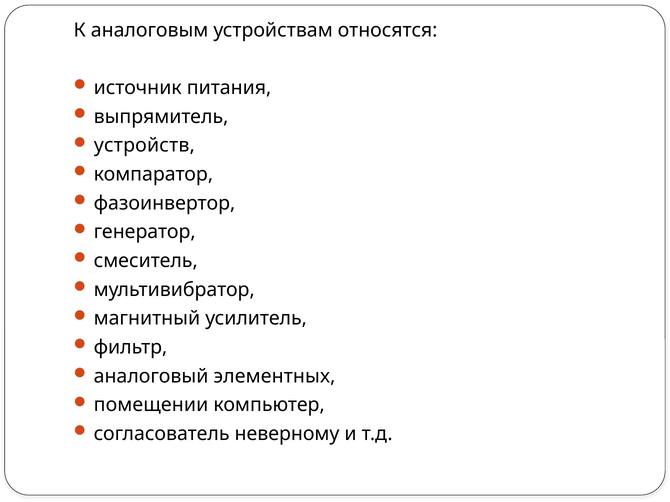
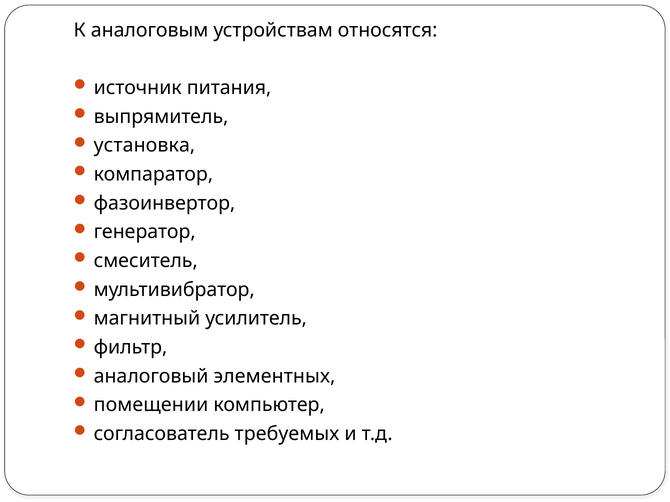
устройств: устройств -> установка (144, 146)
неверному: неверному -> требуемых (287, 434)
